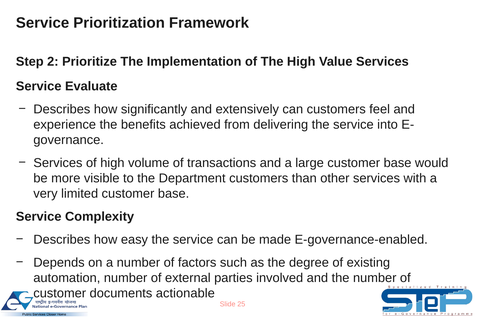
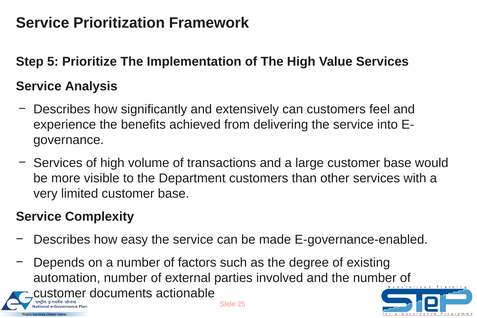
2: 2 -> 5 (53, 62)
Evaluate: Evaluate -> Analysis (91, 86)
